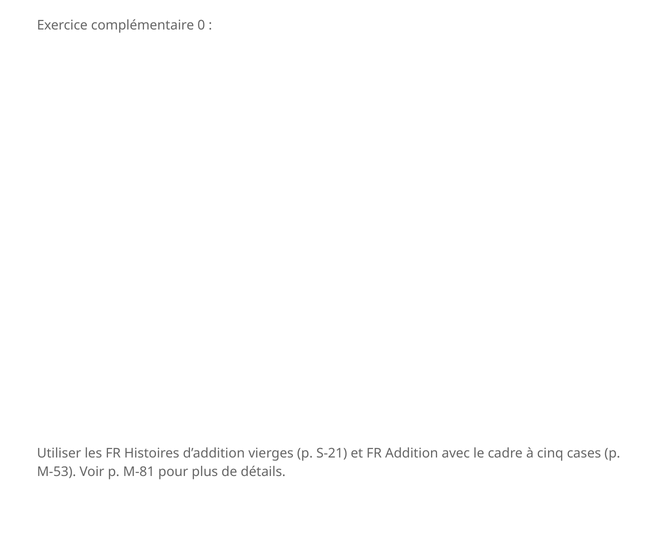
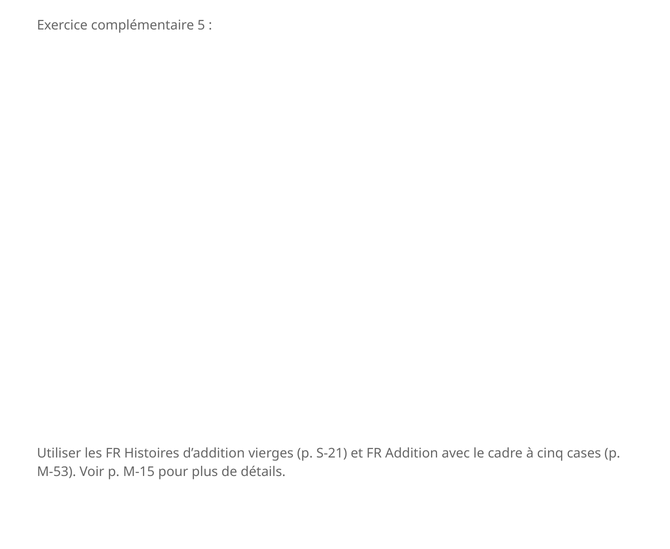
0: 0 -> 5 (201, 25)
M-81: M-81 -> M-15 (139, 472)
